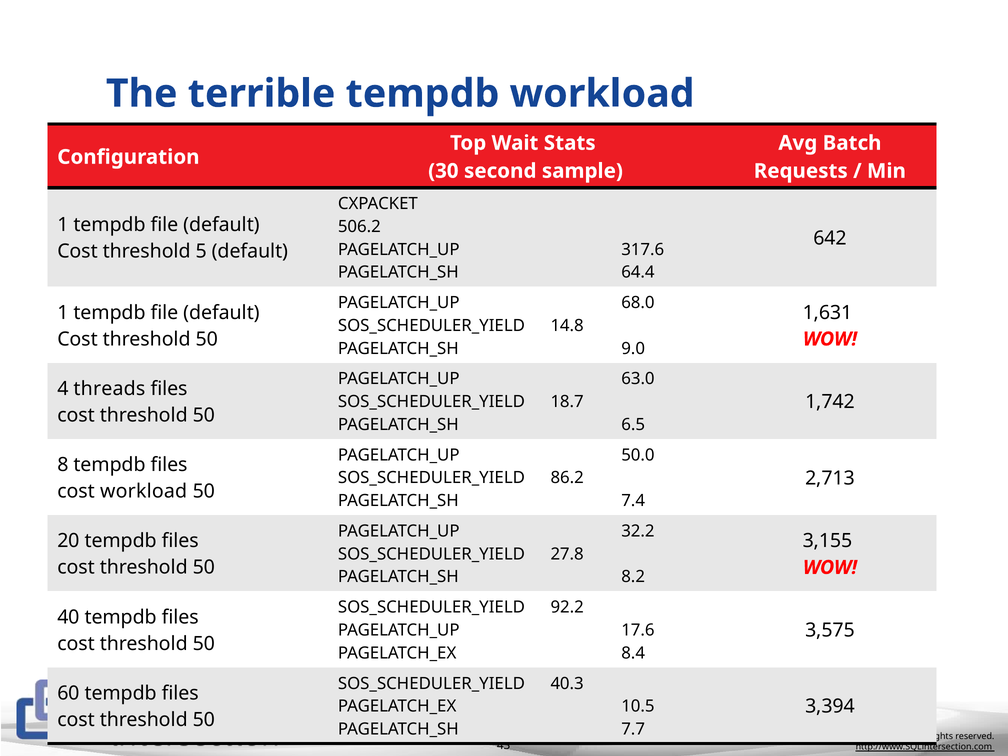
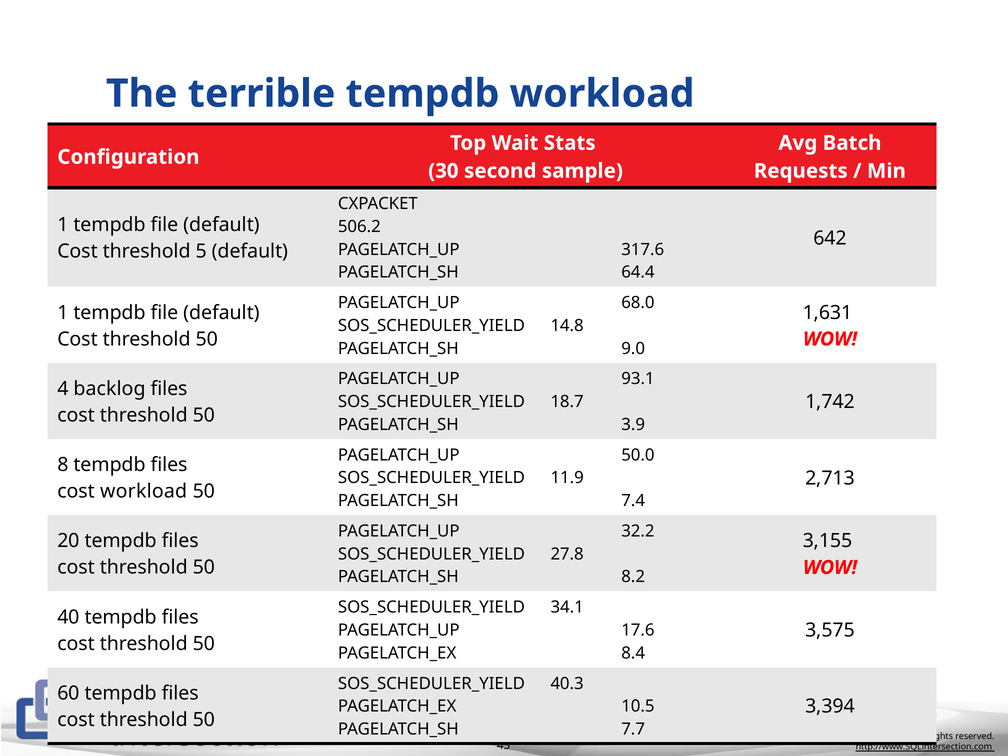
63.0: 63.0 -> 93.1 (638, 379)
threads: threads -> backlog (109, 389)
6.5: 6.5 -> 3.9 (633, 425)
86.2: 86.2 -> 11.9 (567, 478)
92.2: 92.2 -> 34.1 (567, 607)
